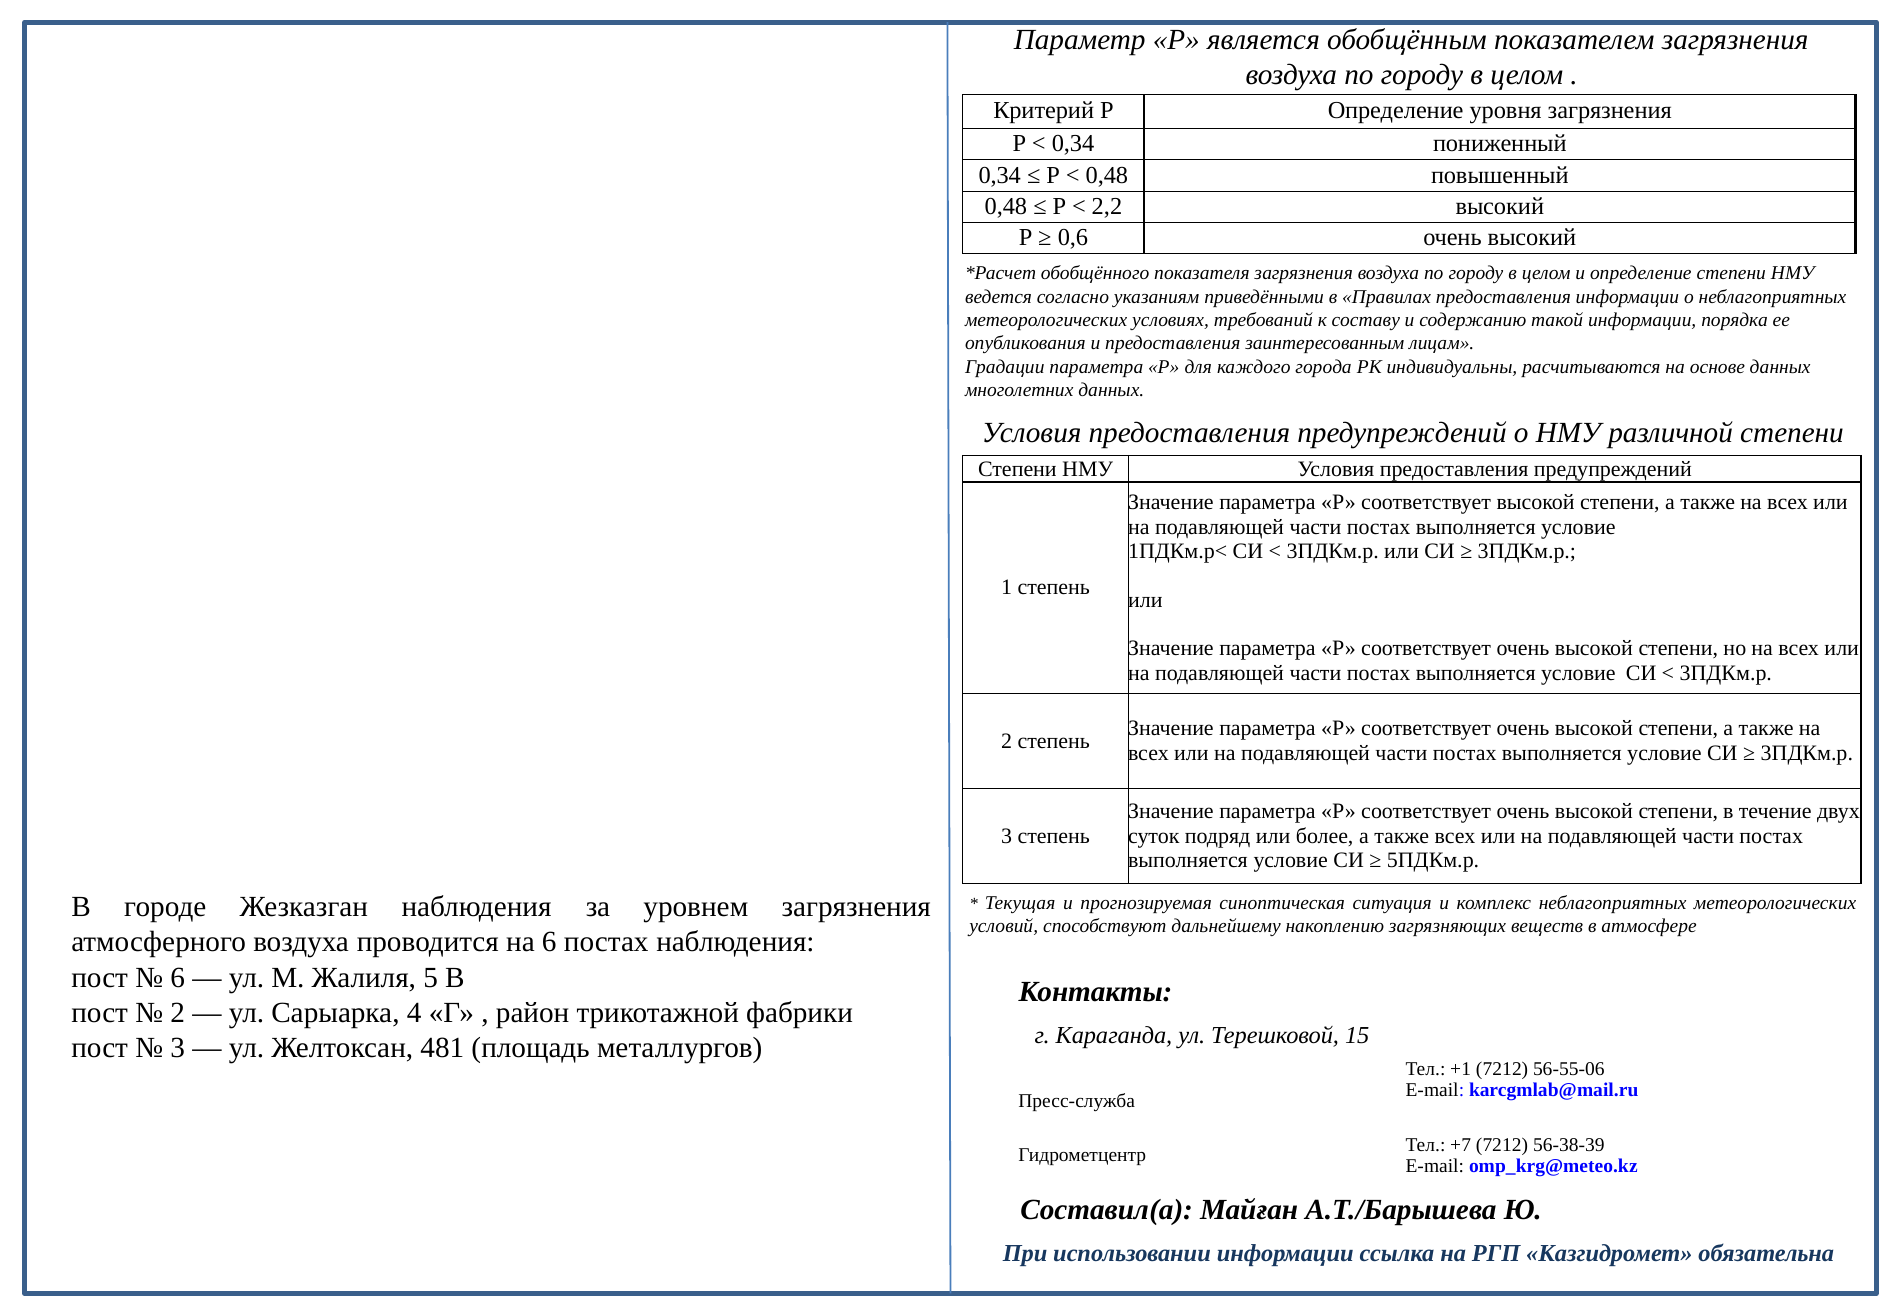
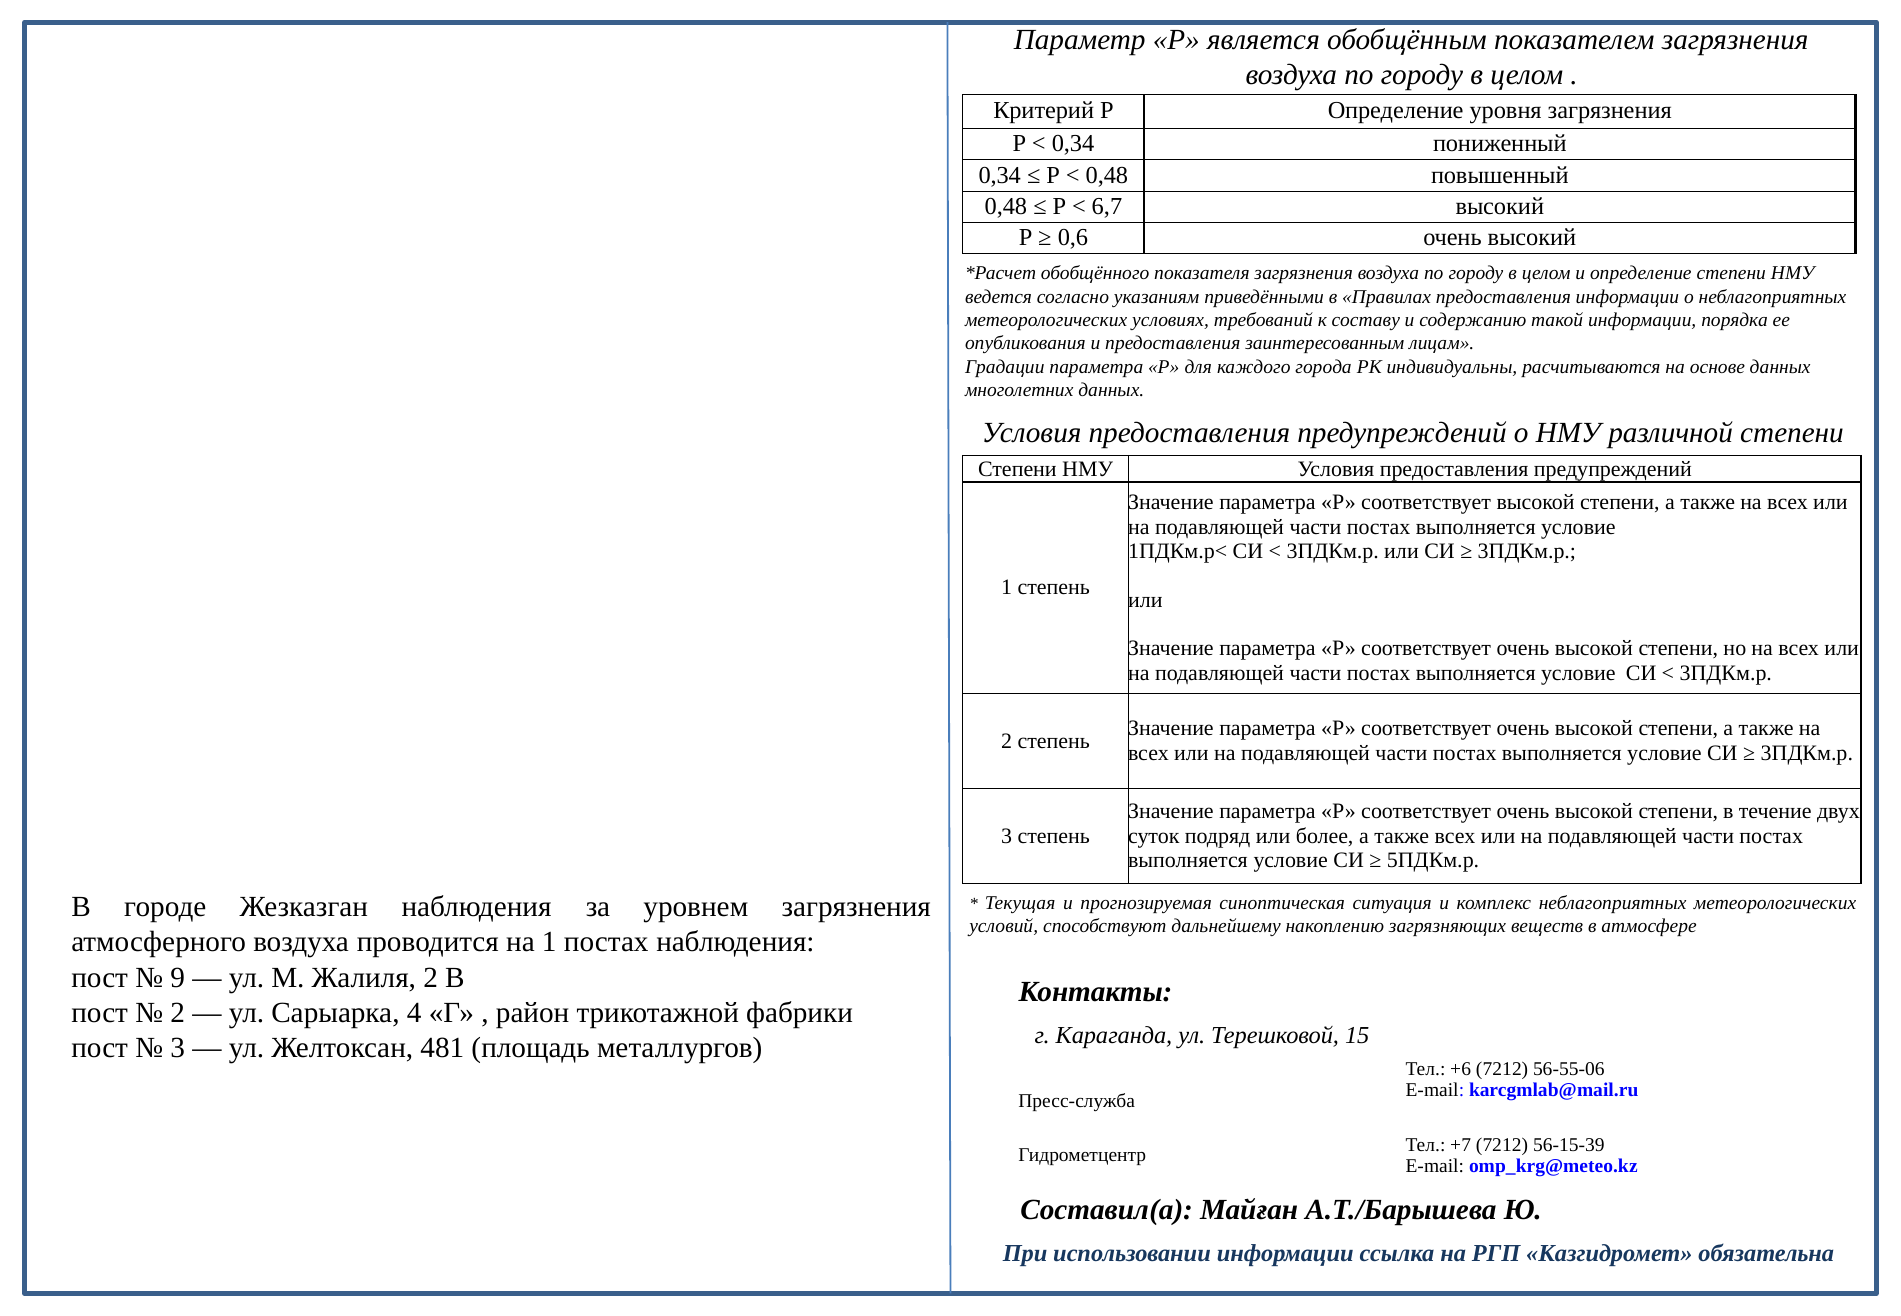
2,2: 2,2 -> 6,7 (1107, 207)
на 6: 6 -> 1 (549, 942)
6: 6 -> 9 (178, 977)
Жалиля 5: 5 -> 2 (431, 977)
+1: +1 -> +6 (1461, 1069)
56-38-39: 56-38-39 -> 56-15-39 (1569, 1145)
